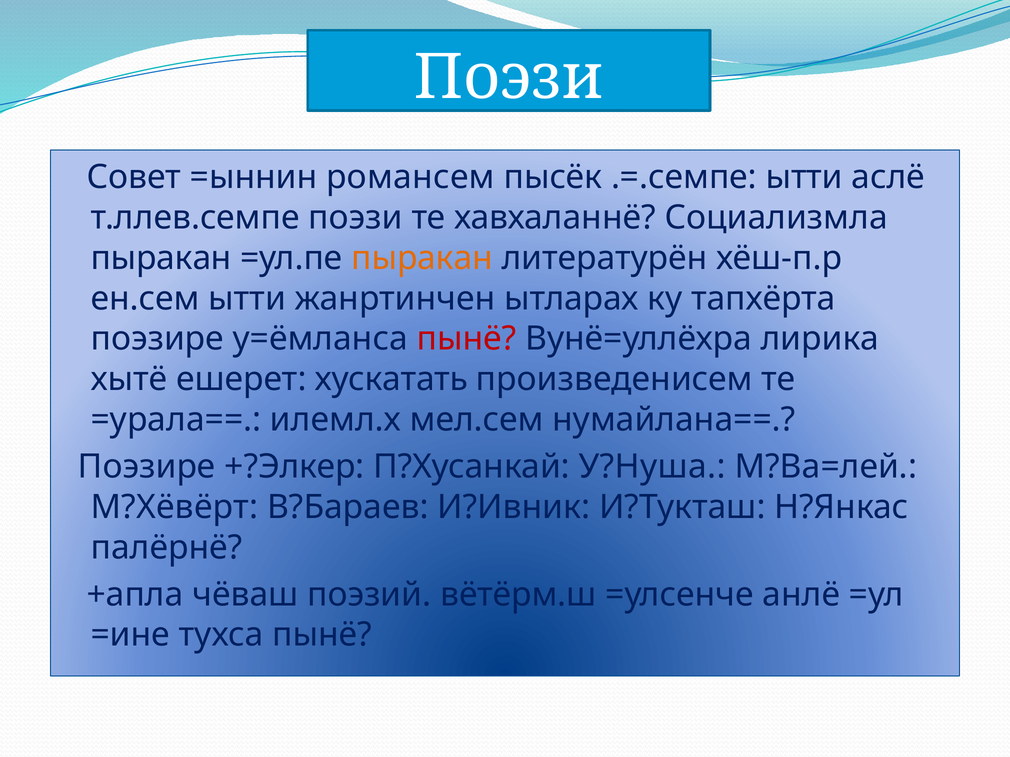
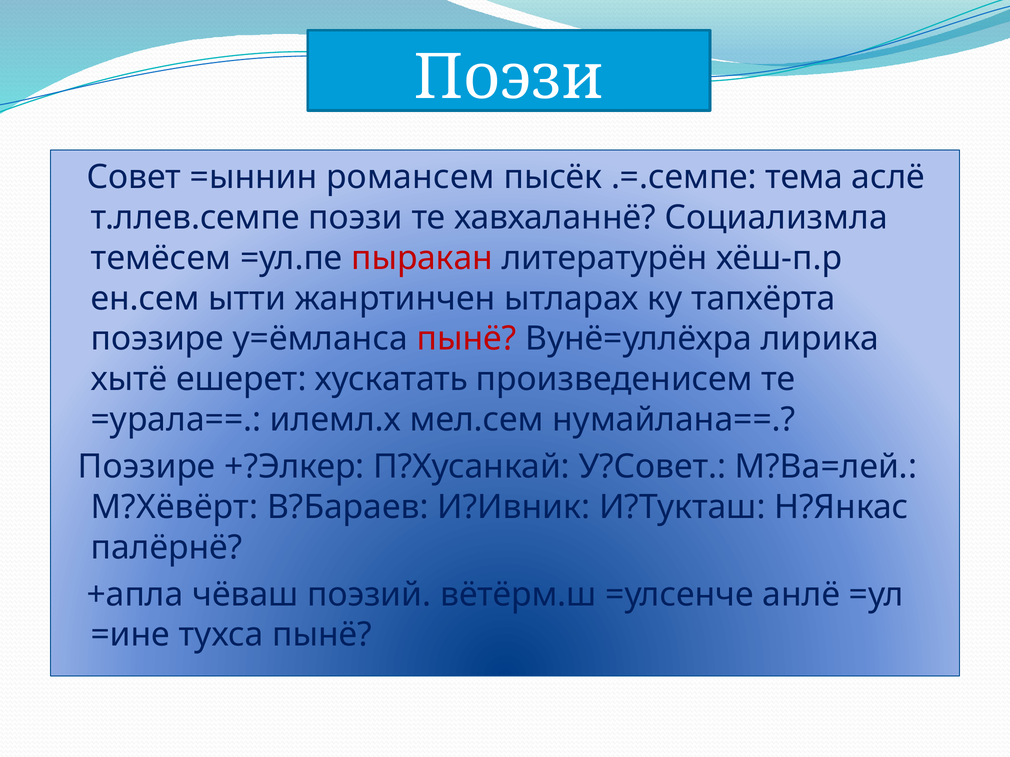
.=.семпе ытти: ытти -> тема (804, 177)
пыракан: пыракан -> темёсем (161, 258)
пыракан colour: orange -> red (422, 258)
У?Нуша: У?Нуша -> У?Совет (652, 467)
